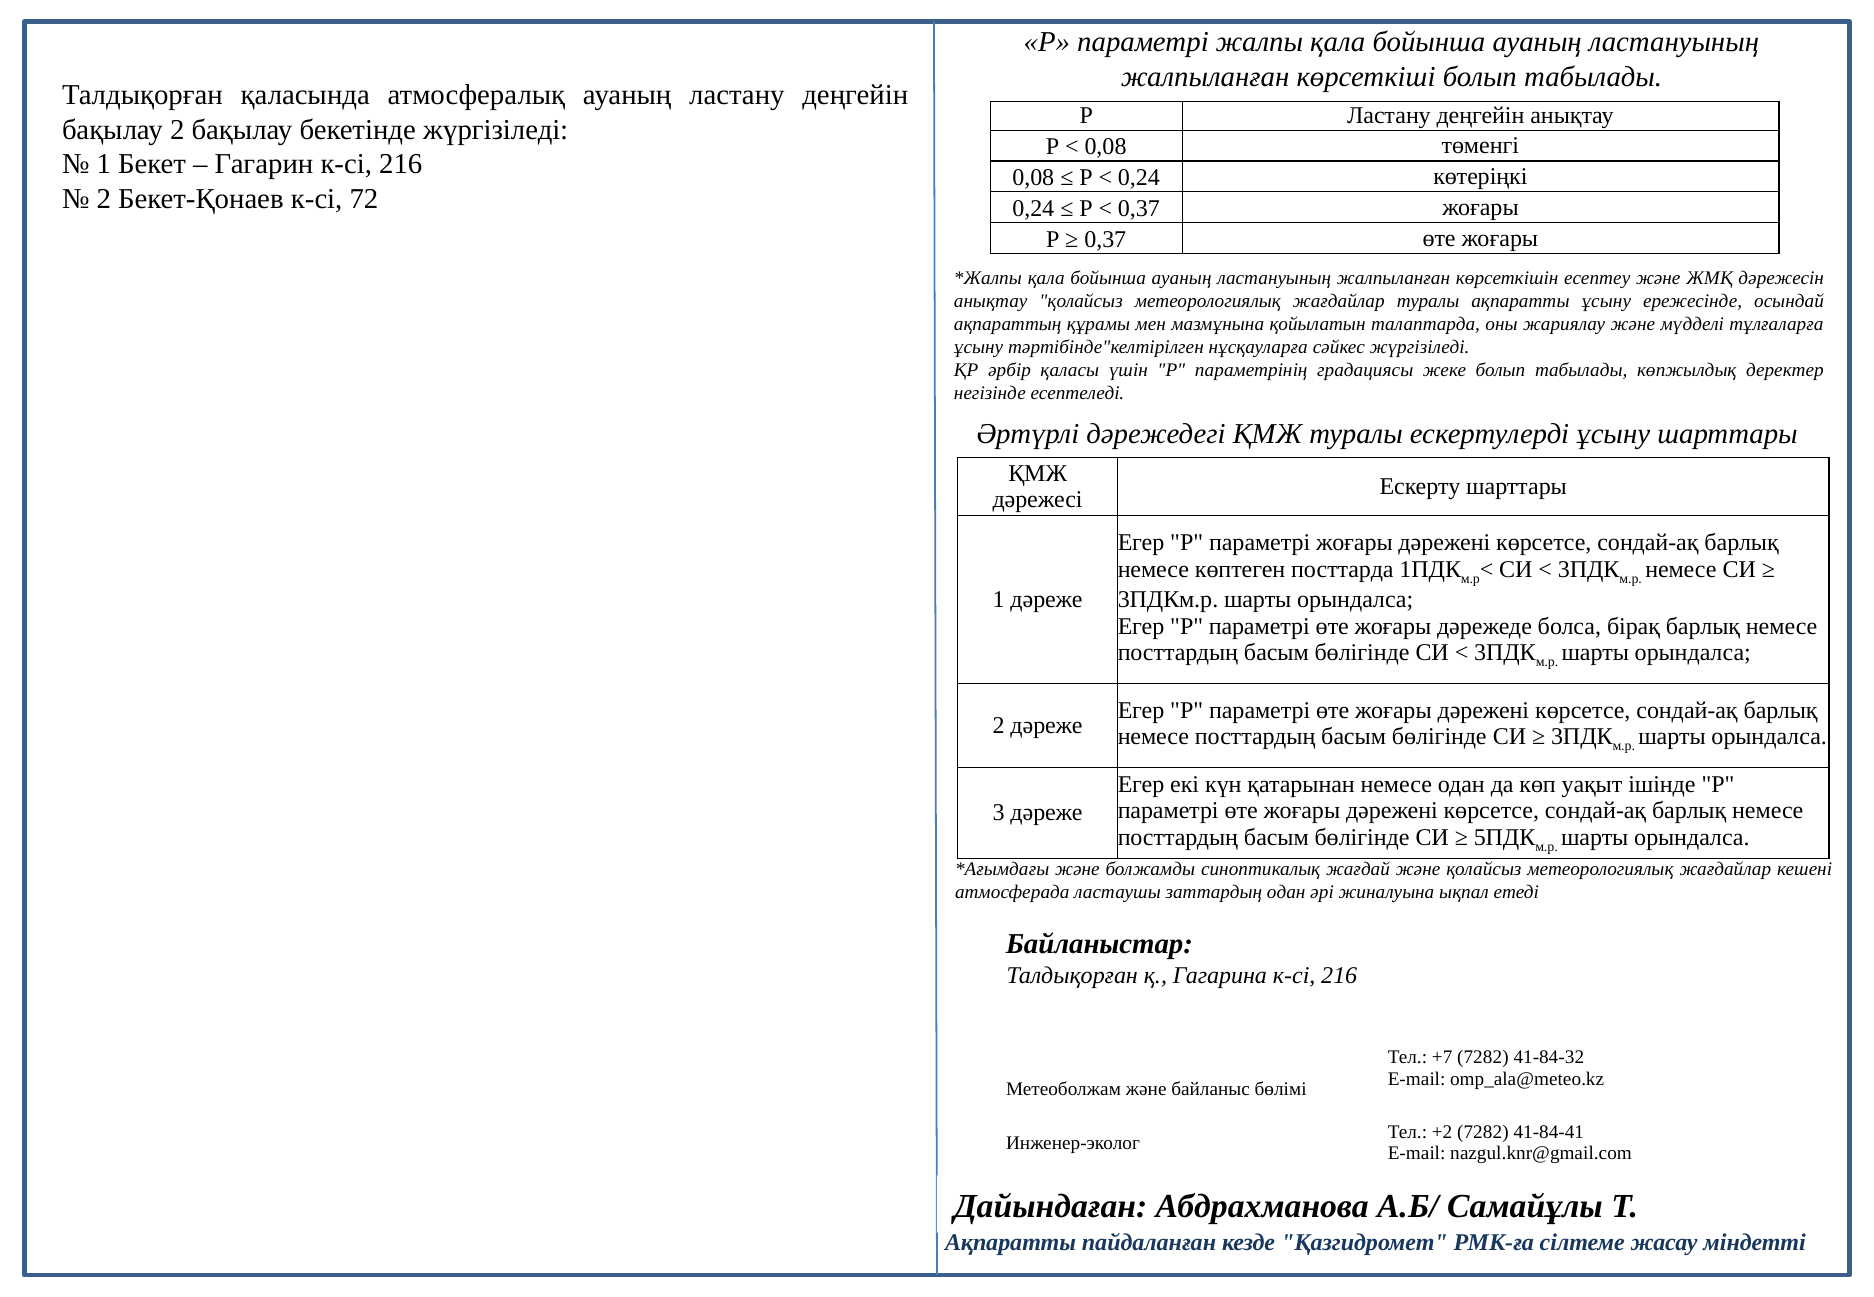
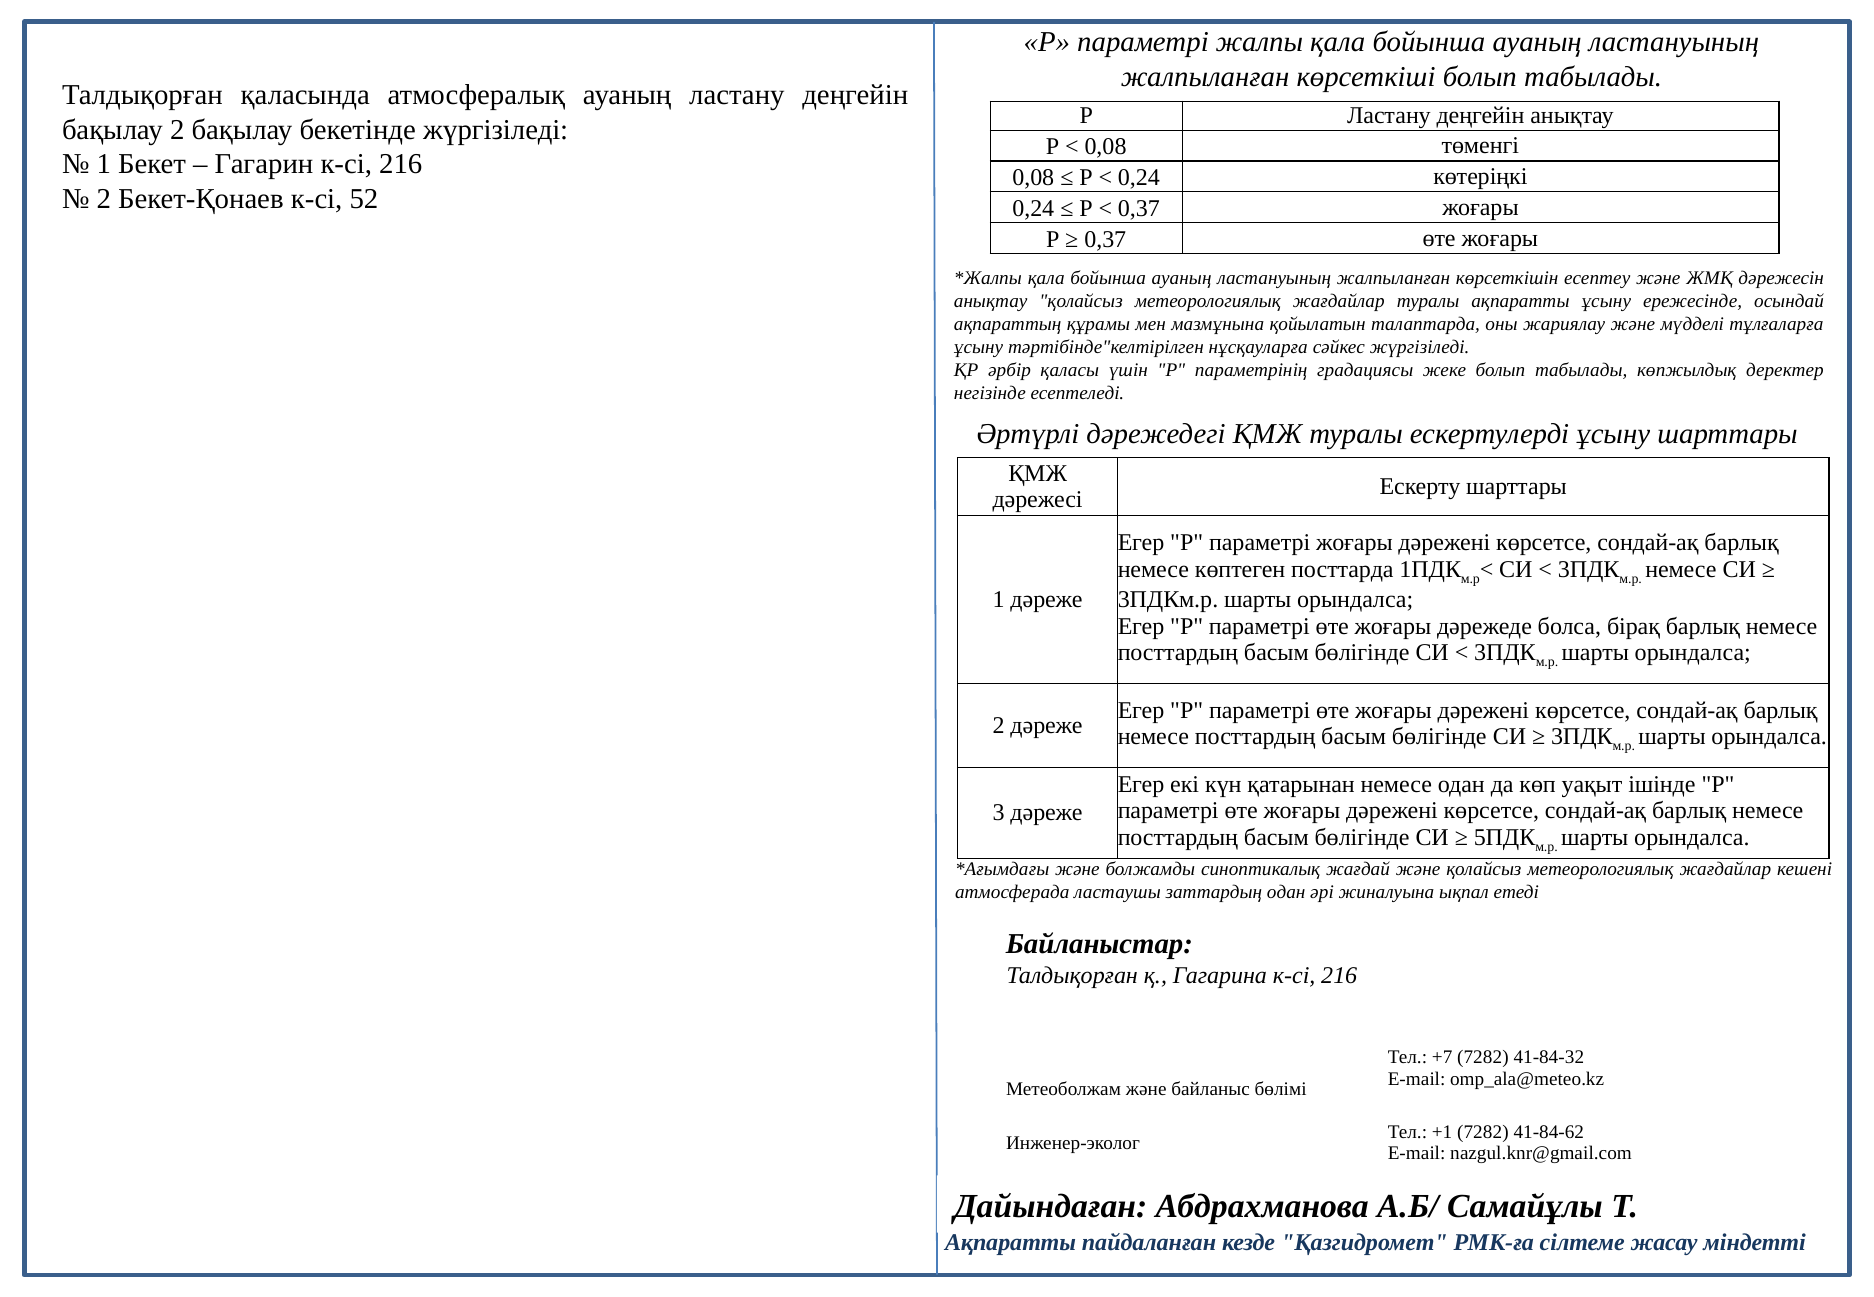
72: 72 -> 52 (364, 199)
+2: +2 -> +1 (1442, 1133)
41-84-41: 41-84-41 -> 41-84-62 (1549, 1133)
